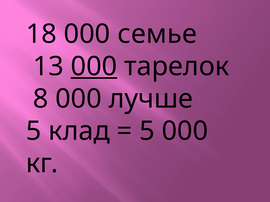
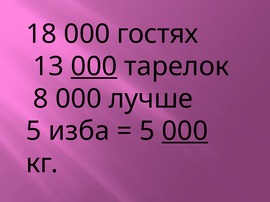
семье: семье -> гостях (158, 34)
клад: клад -> изба (79, 131)
000 underline: none -> present (185, 131)
